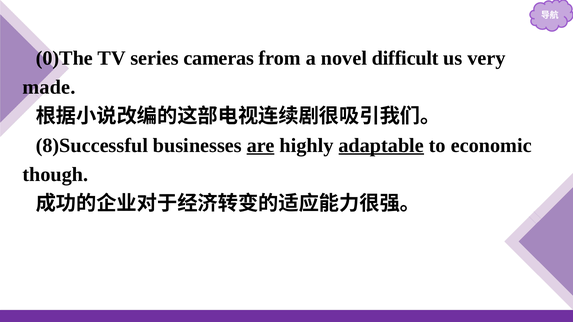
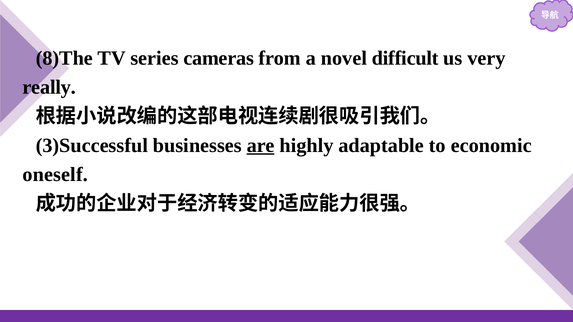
0)The: 0)The -> 8)The (64, 58)
made: made -> really (49, 87)
8)Successful: 8)Successful -> 3)Successful (92, 145)
adaptable underline: present -> none (381, 145)
though: though -> oneself (55, 175)
